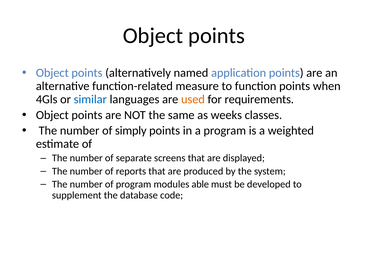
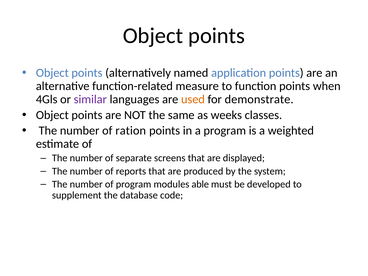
similar colour: blue -> purple (90, 99)
requirements: requirements -> demonstrate (259, 99)
simply: simply -> ration (131, 131)
